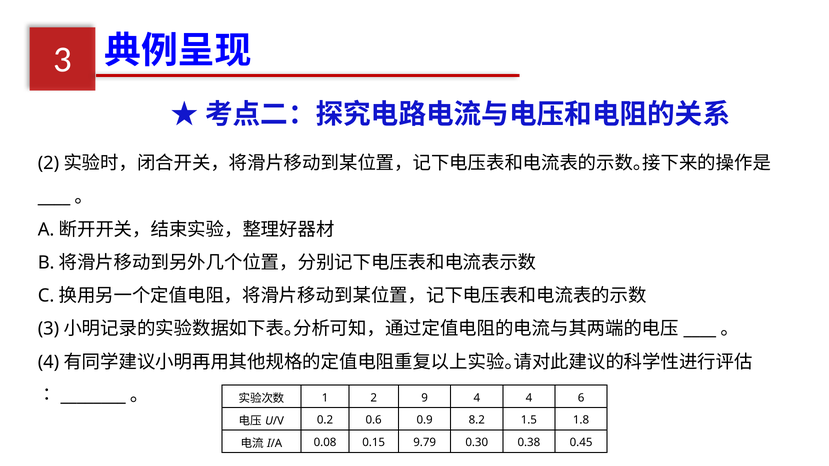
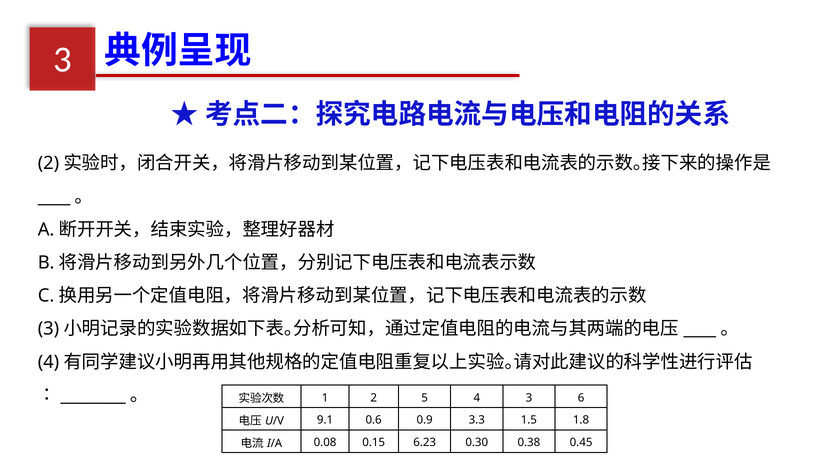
9: 9 -> 5 (425, 398)
4 4: 4 -> 3 (529, 398)
0.2: 0.2 -> 9.1 (325, 420)
8.2: 8.2 -> 3.3 (477, 420)
9.79: 9.79 -> 6.23 (425, 443)
